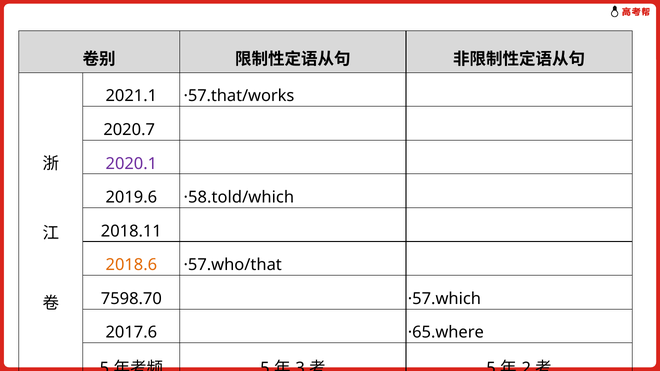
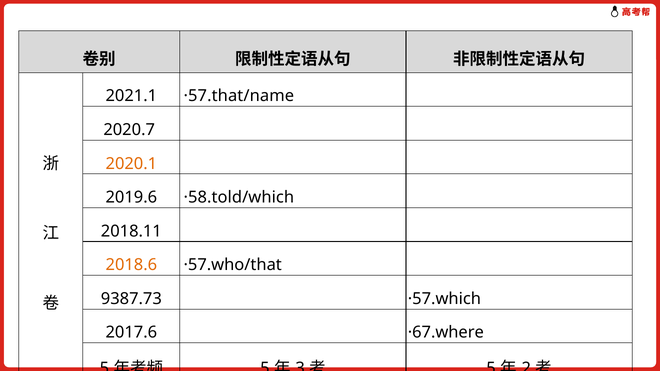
·57.that/works: ·57.that/works -> ·57.that/name (239, 96)
2020.1 colour: purple -> orange (131, 164)
7598.70: 7598.70 -> 9387.73 (131, 299)
·65.where: ·65.where -> ·67.where (446, 333)
